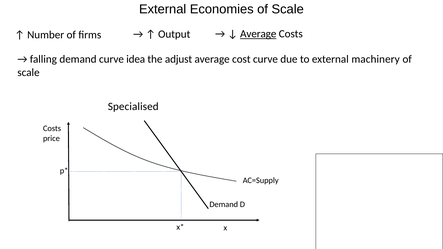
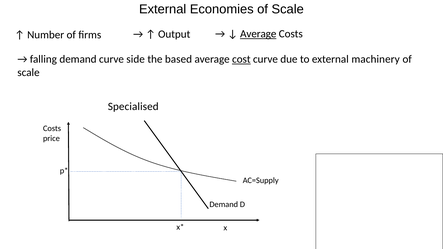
idea: idea -> side (136, 59)
adjust: adjust -> based (178, 59)
cost underline: none -> present (241, 59)
